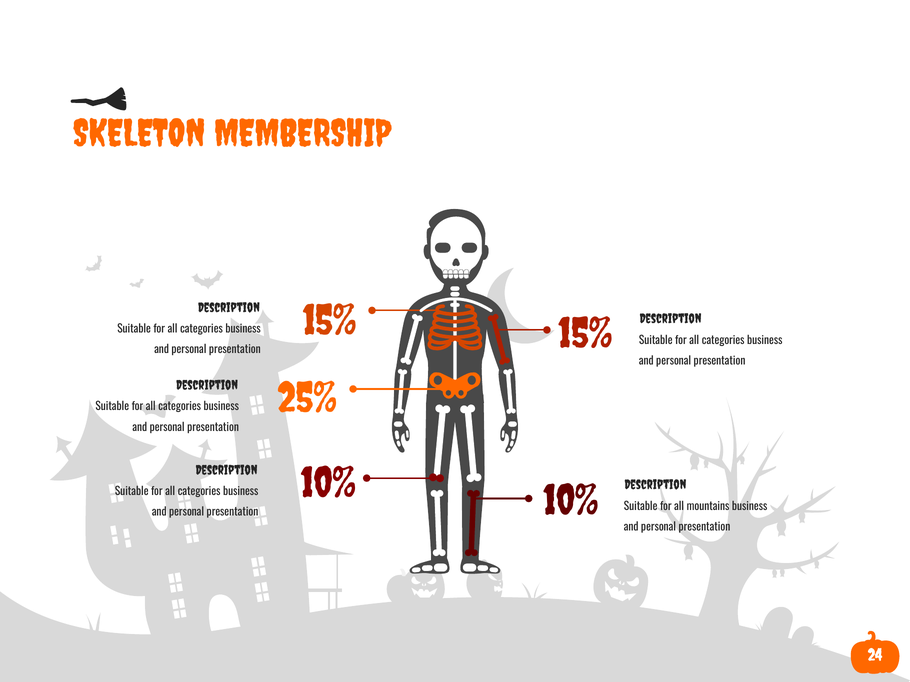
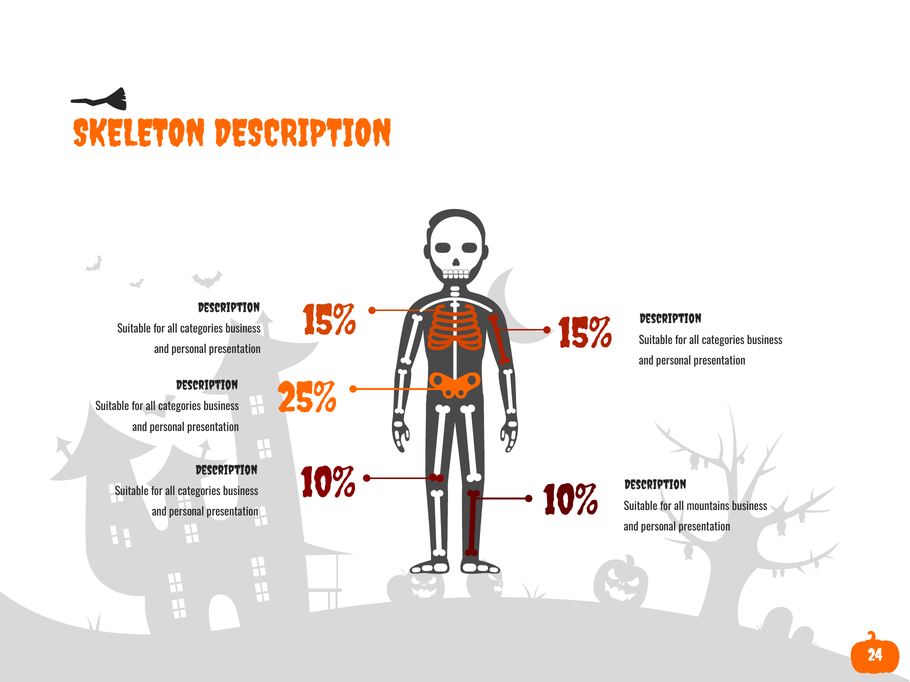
SKELETON MEMBERSHIP: MEMBERSHIP -> DESCRIPTION (303, 134)
